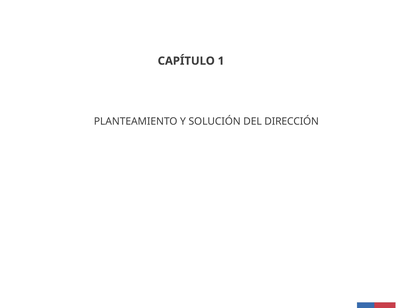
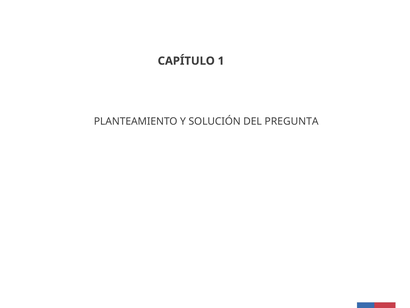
DIRECCIÓN: DIRECCIÓN -> PREGUNTA (292, 121)
